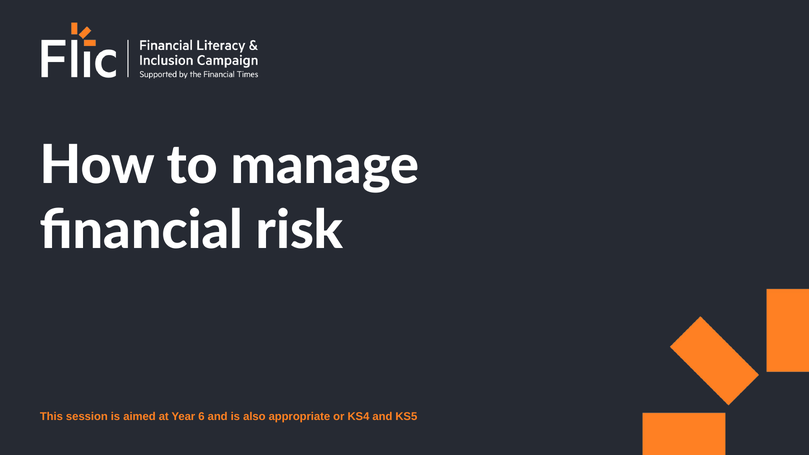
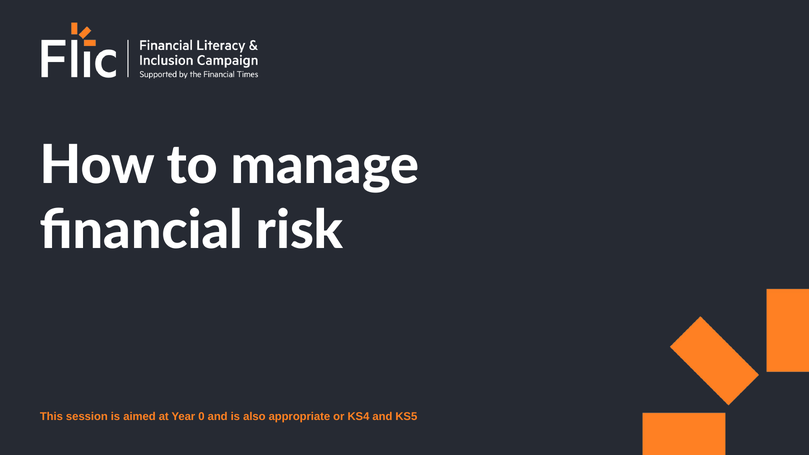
6: 6 -> 0 (201, 416)
